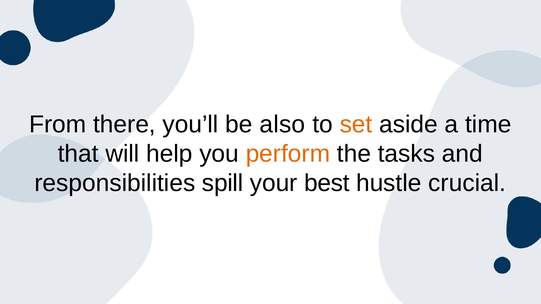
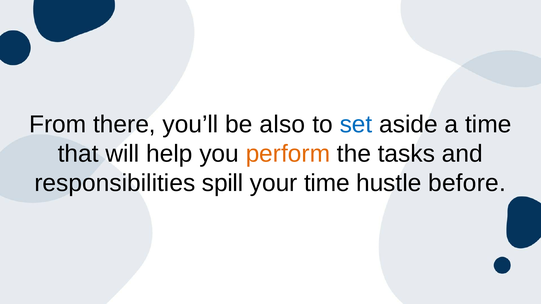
set colour: orange -> blue (356, 124)
your best: best -> time (327, 183)
crucial: crucial -> before (467, 183)
